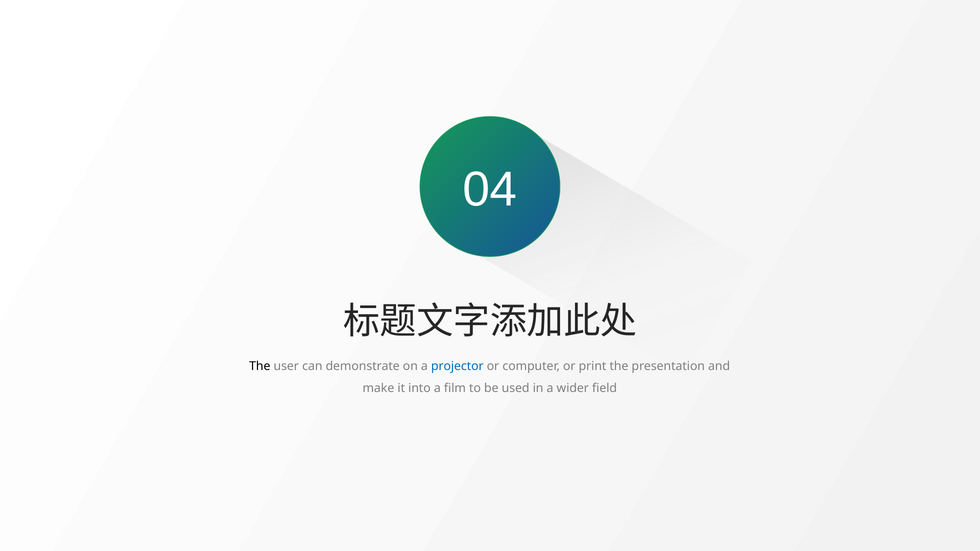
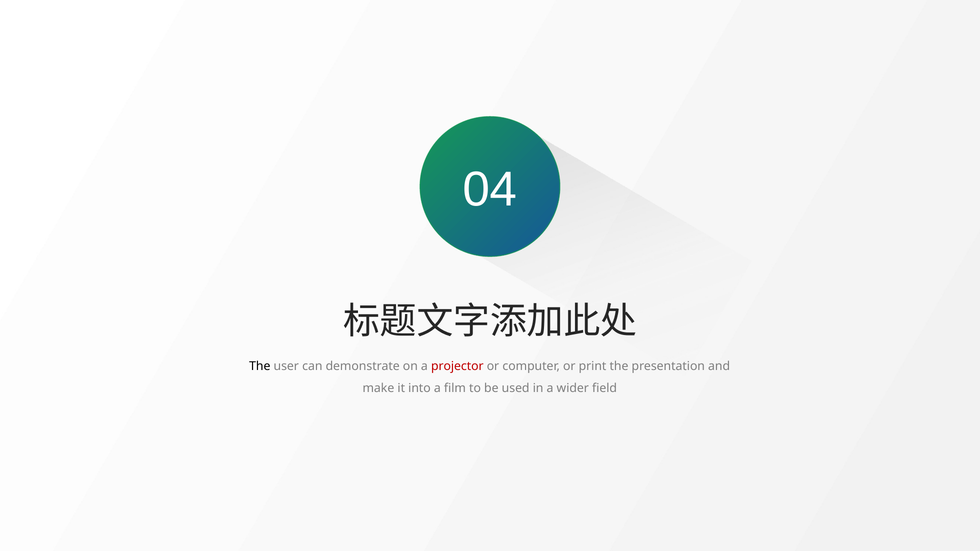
projector colour: blue -> red (457, 366)
